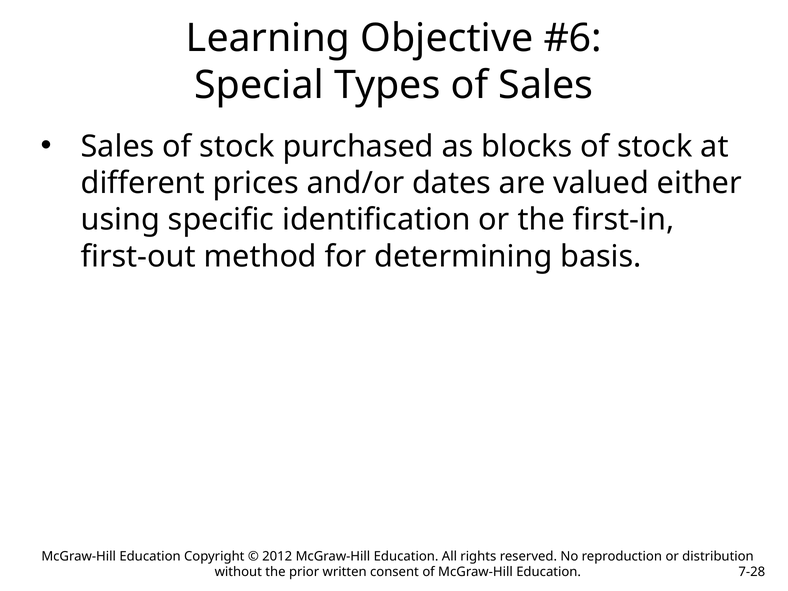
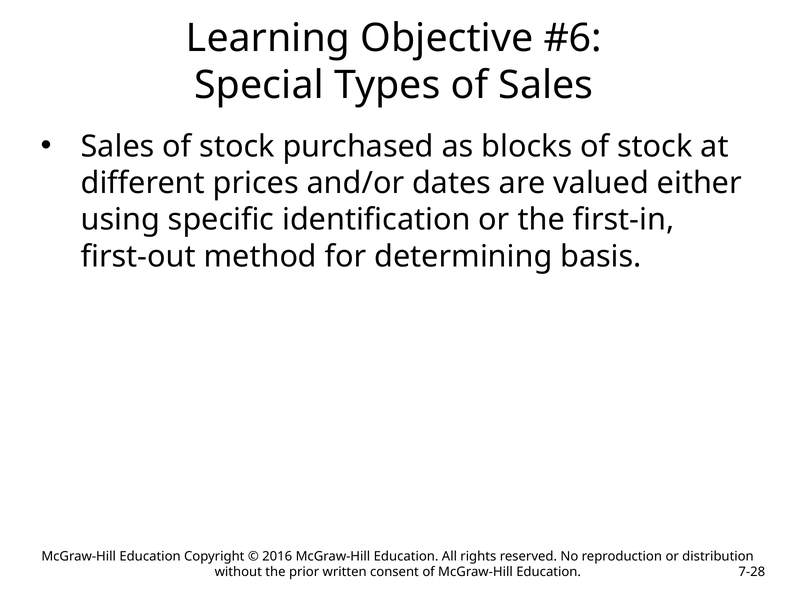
2012: 2012 -> 2016 (277, 556)
